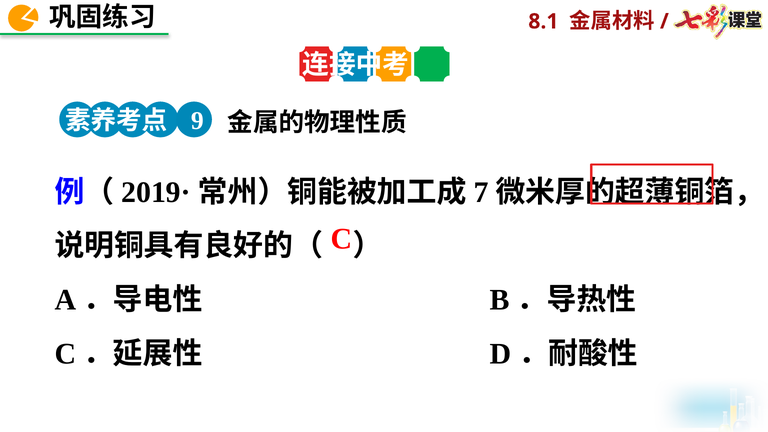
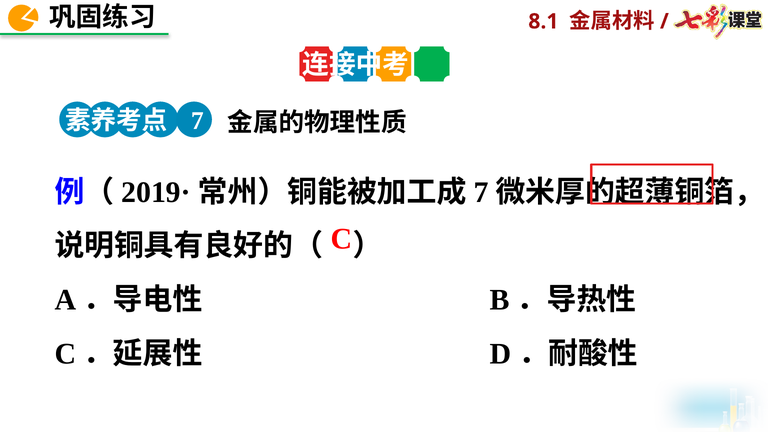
9: 9 -> 7 (197, 121)
